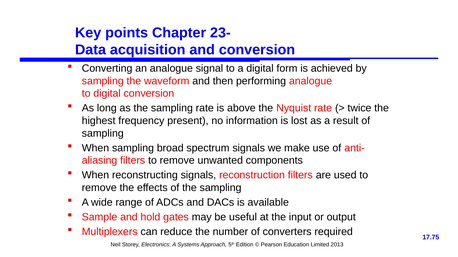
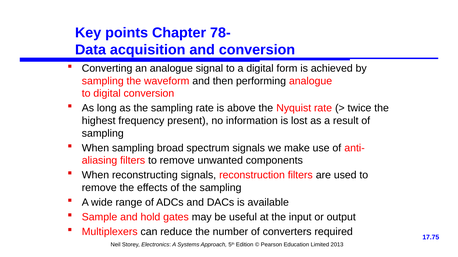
23-: 23- -> 78- (220, 33)
